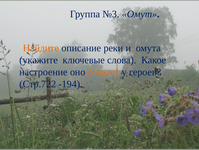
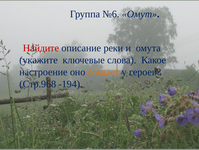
№3: №3 -> №6 (111, 14)
Найдите colour: orange -> red (41, 48)
Стр.722: Стр.722 -> Стр.968 (38, 84)
